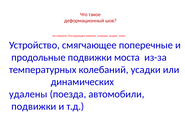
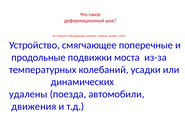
подвижки: подвижки -> движения (34, 107)
